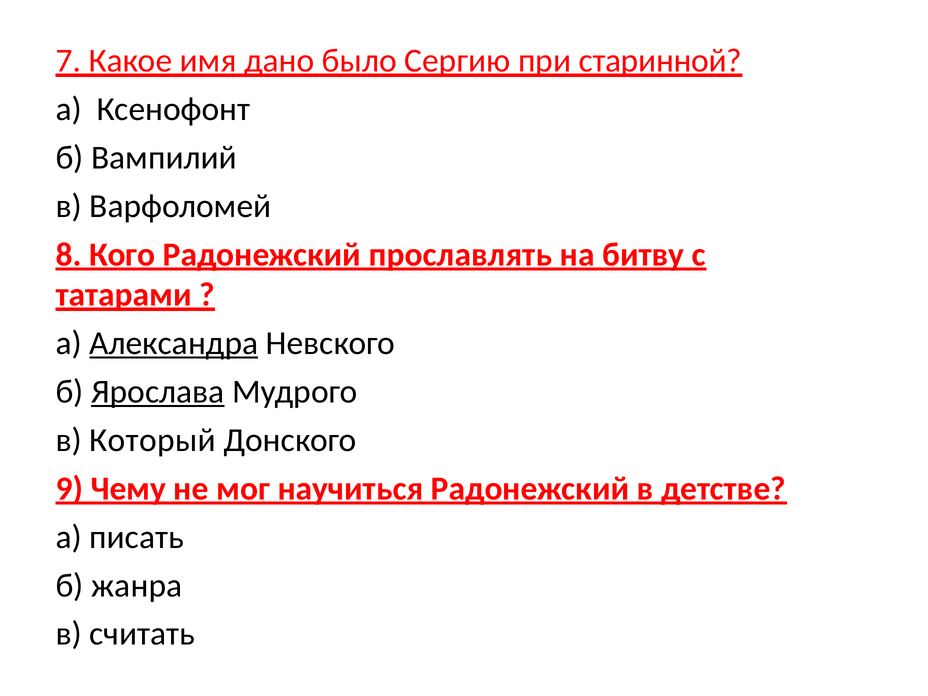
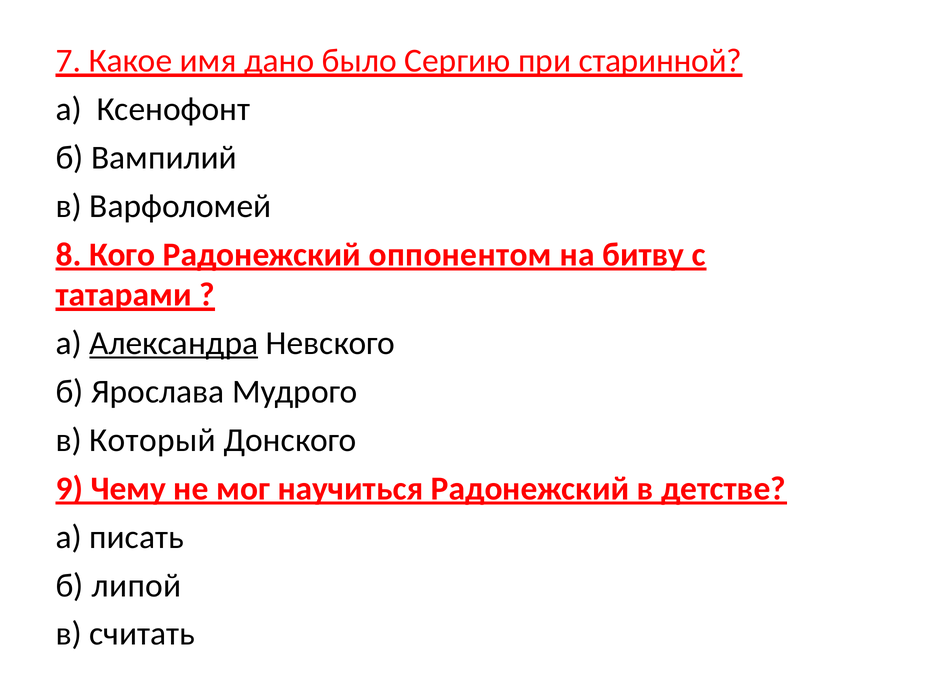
прославлять: прославлять -> оппонентом (460, 255)
Ярослава underline: present -> none (158, 392)
жанра: жанра -> липой (137, 585)
